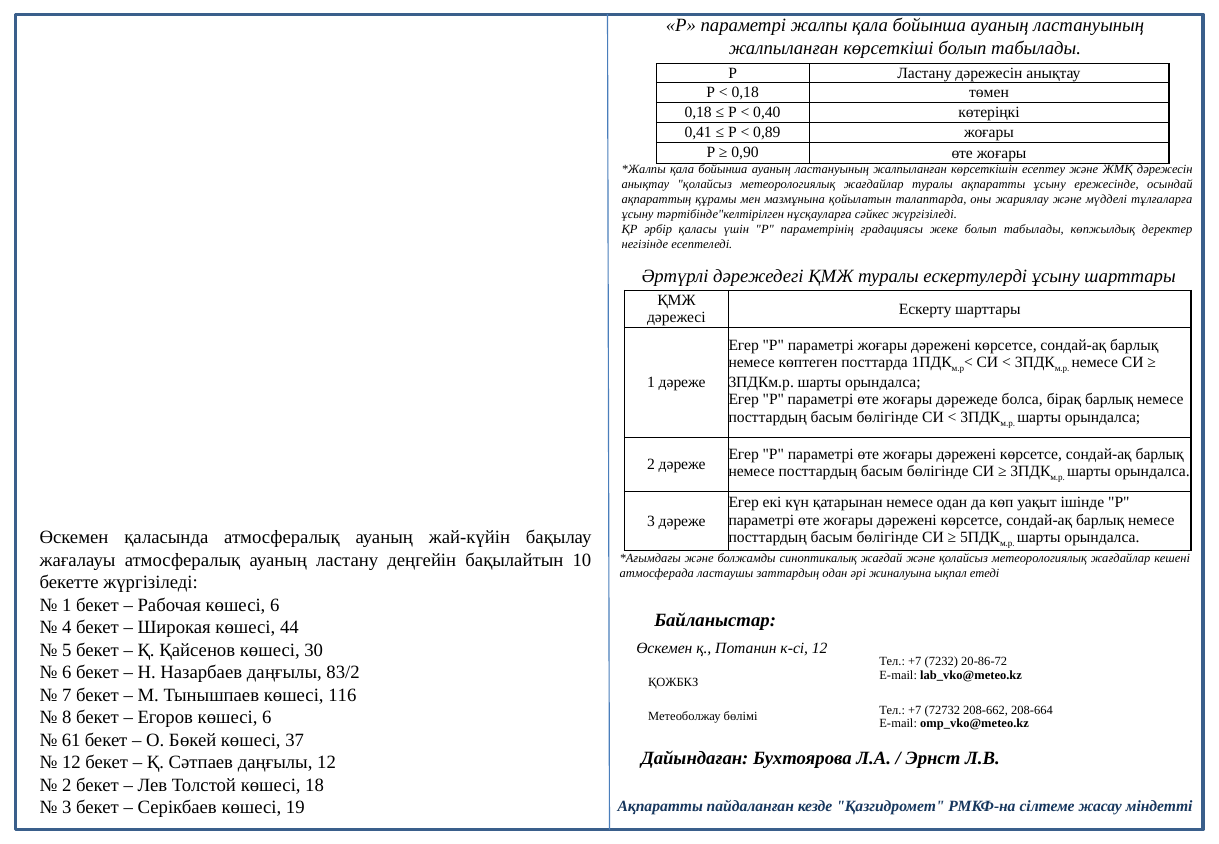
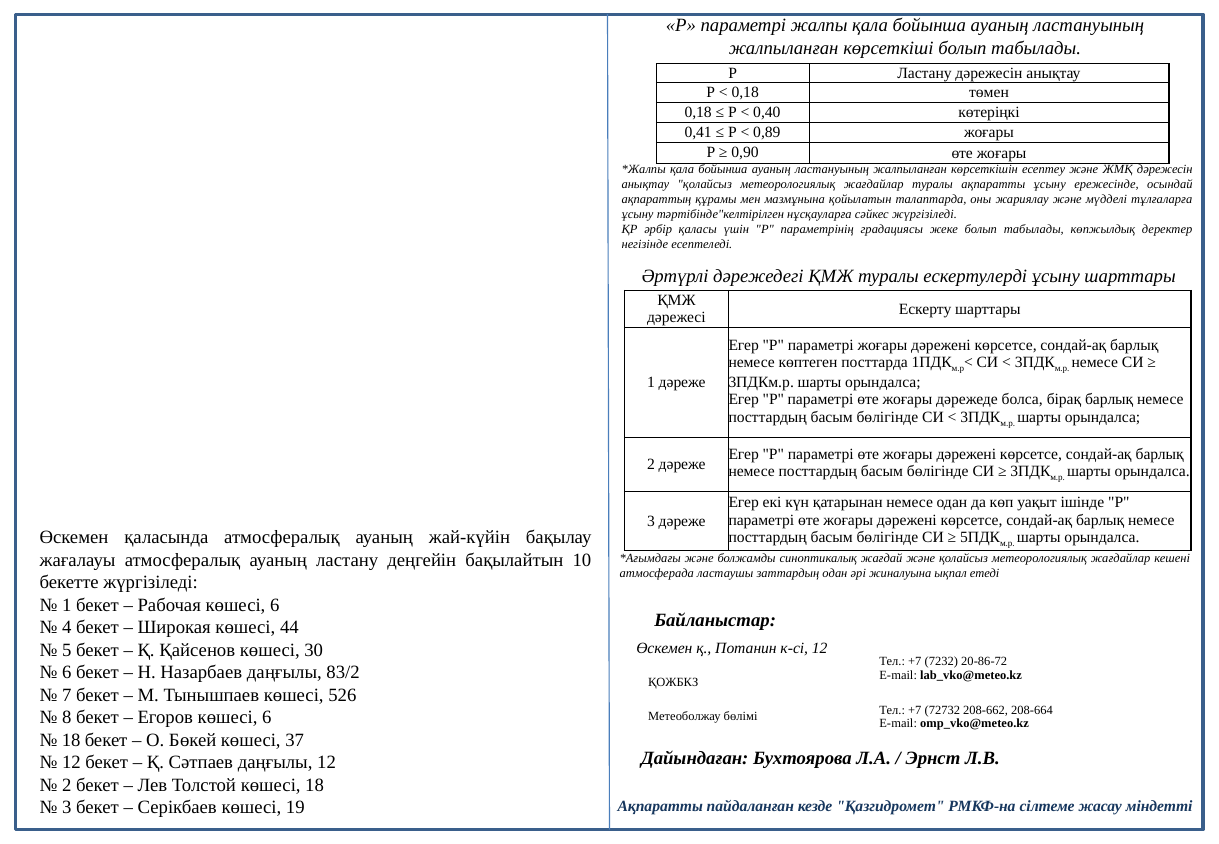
116: 116 -> 526 (342, 695)
61: 61 -> 18 (71, 740)
